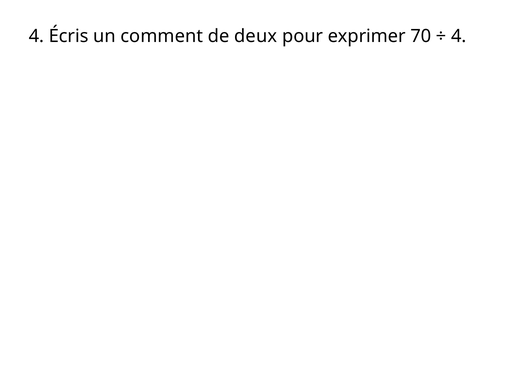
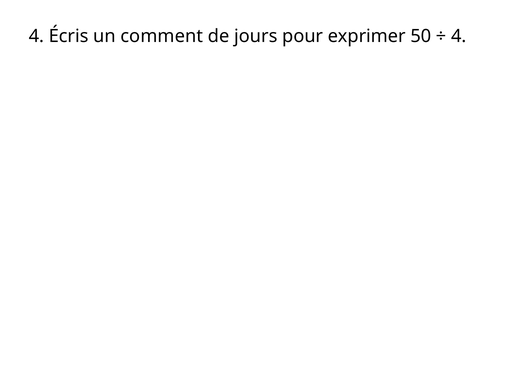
deux: deux -> jours (256, 36)
70: 70 -> 50 (421, 36)
